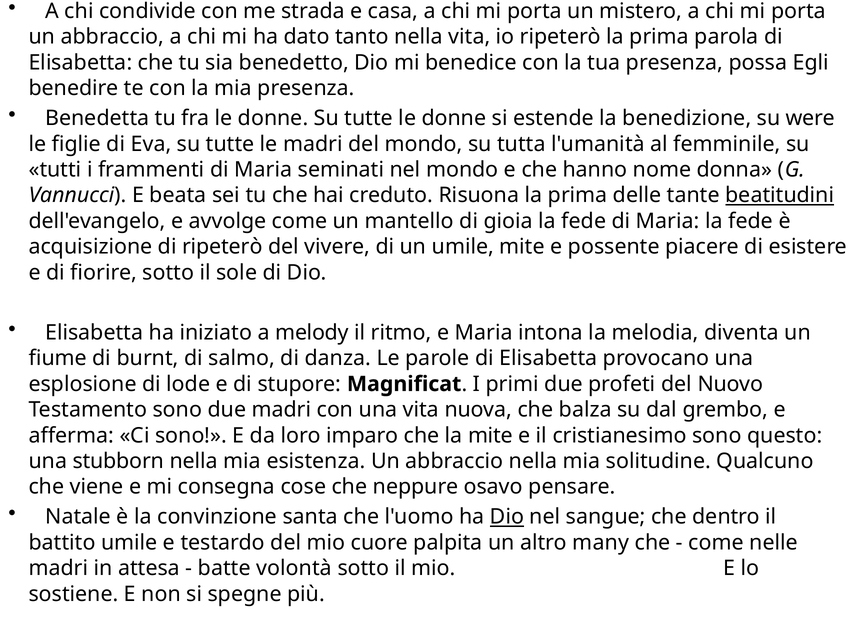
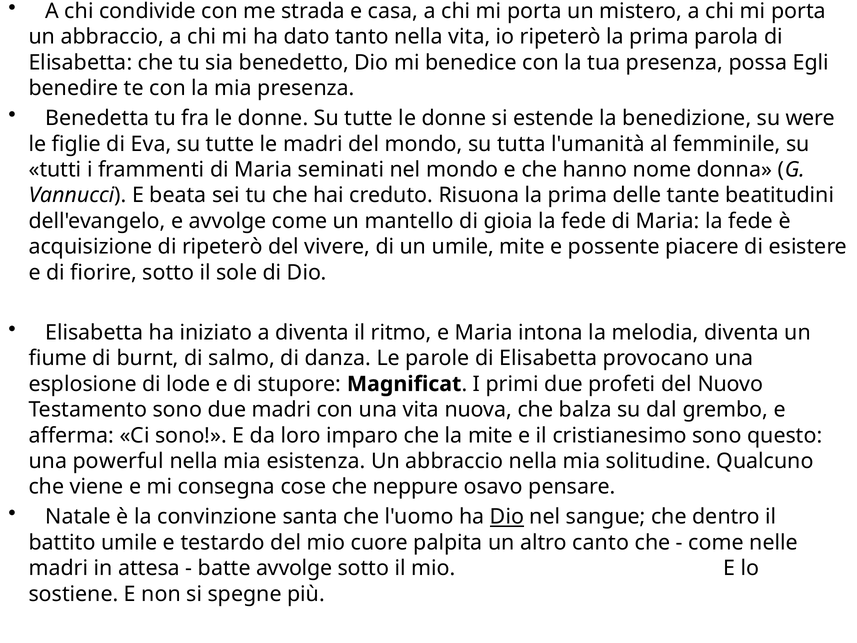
beatitudini underline: present -> none (780, 195)
a melody: melody -> diventa (312, 332)
stubborn: stubborn -> powerful (118, 461)
many: many -> canto (601, 542)
batte volontà: volontà -> avvolge (294, 568)
